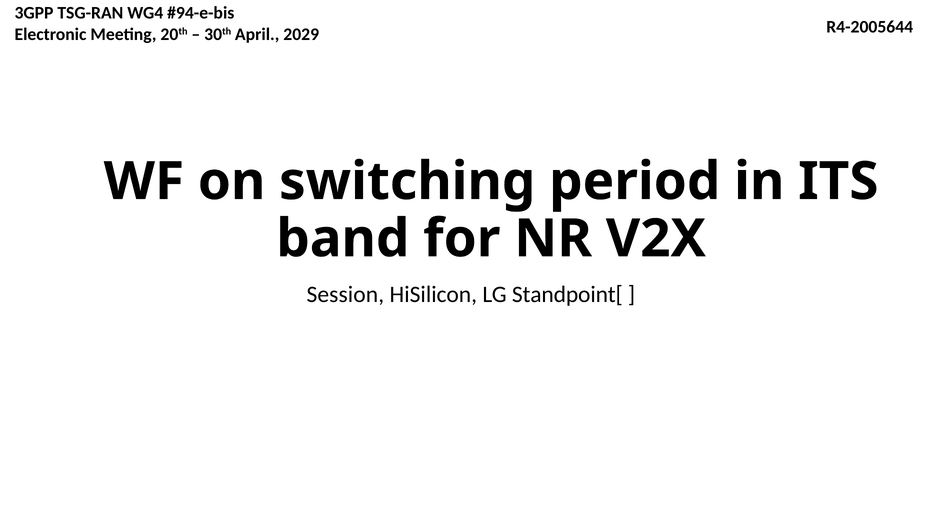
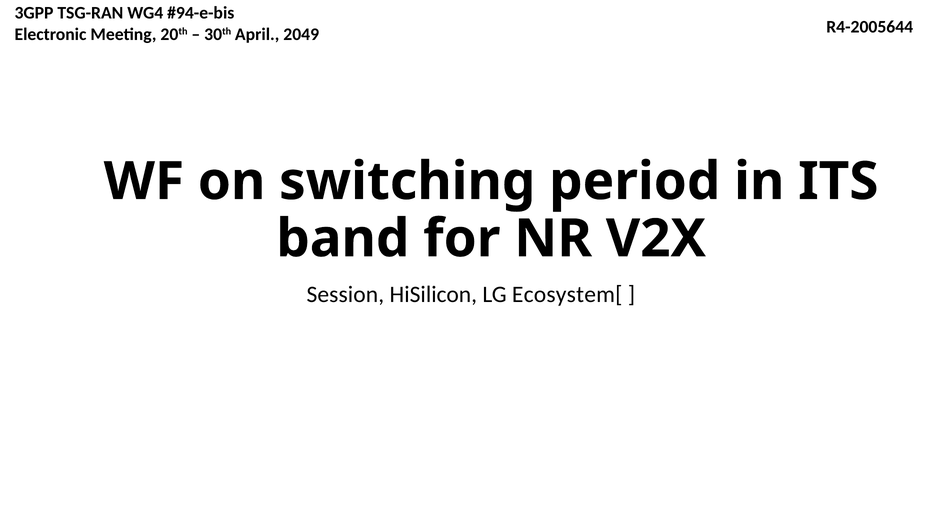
2029: 2029 -> 2049 (301, 34)
Standpoint[: Standpoint[ -> Ecosystem[ (567, 294)
